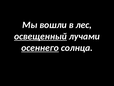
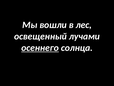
освещенный underline: present -> none (40, 36)
